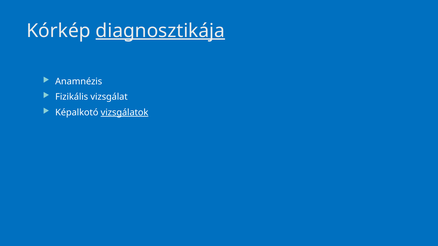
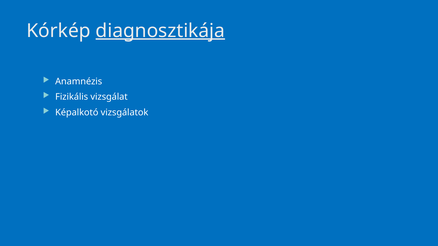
vizsgálatok underline: present -> none (125, 113)
